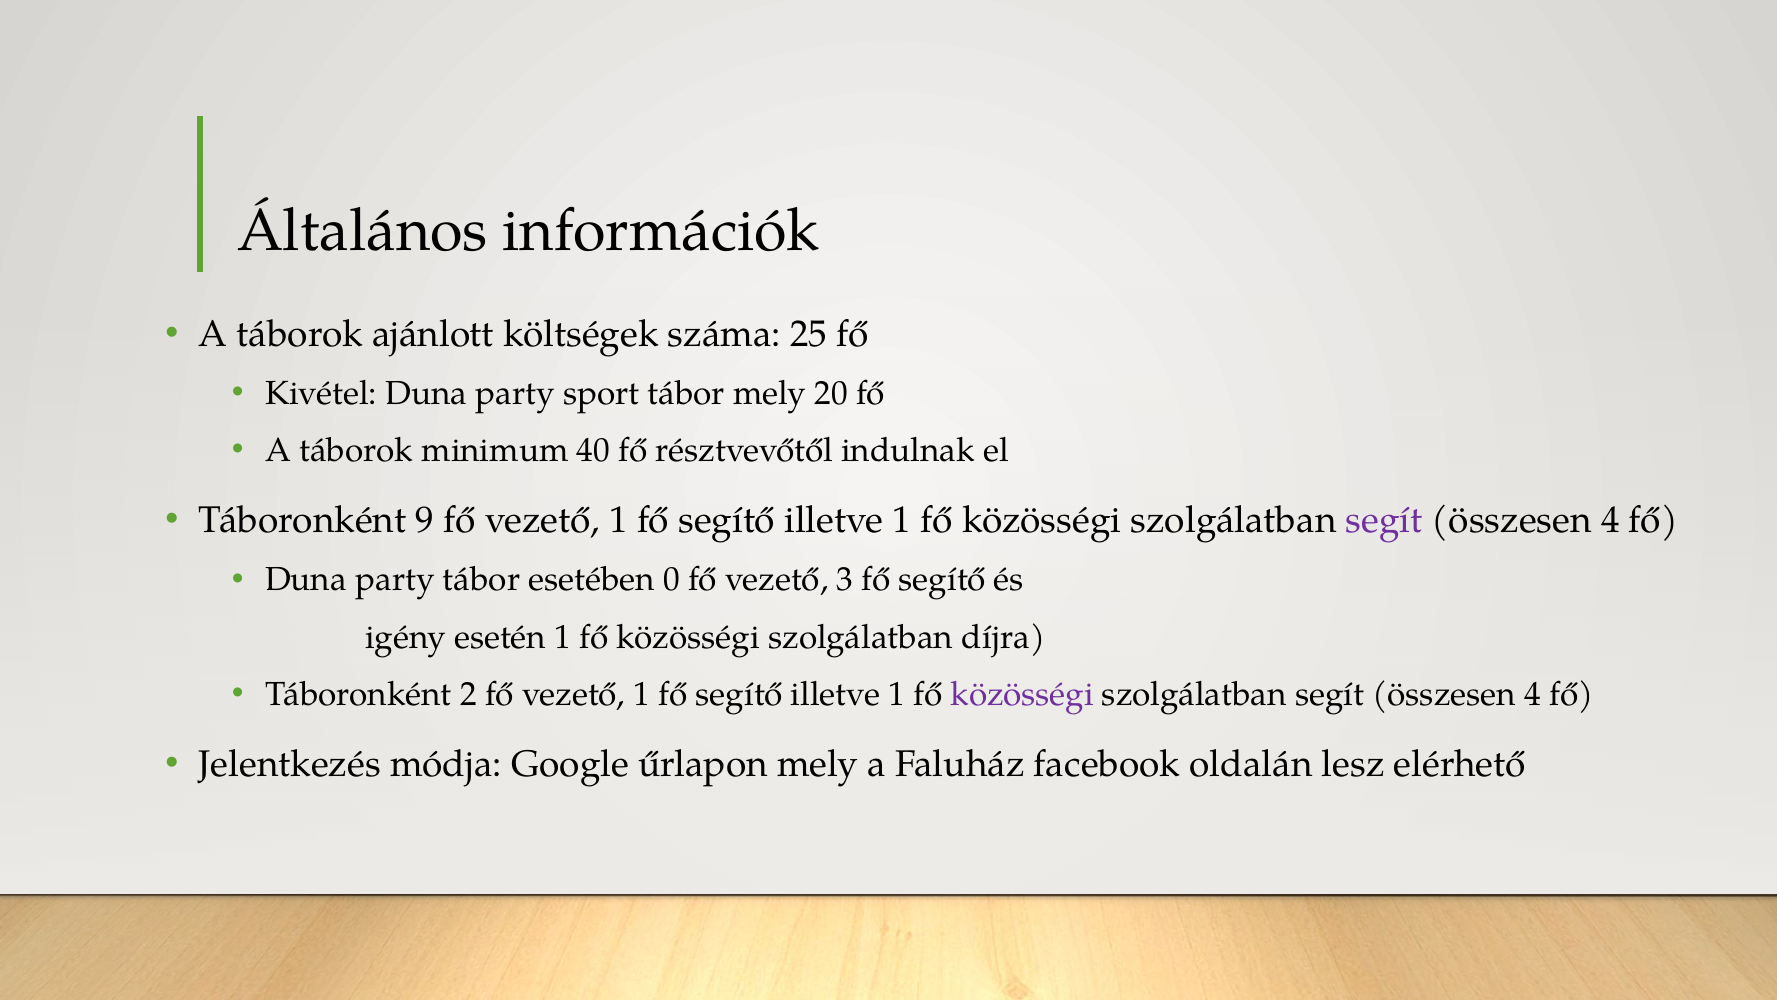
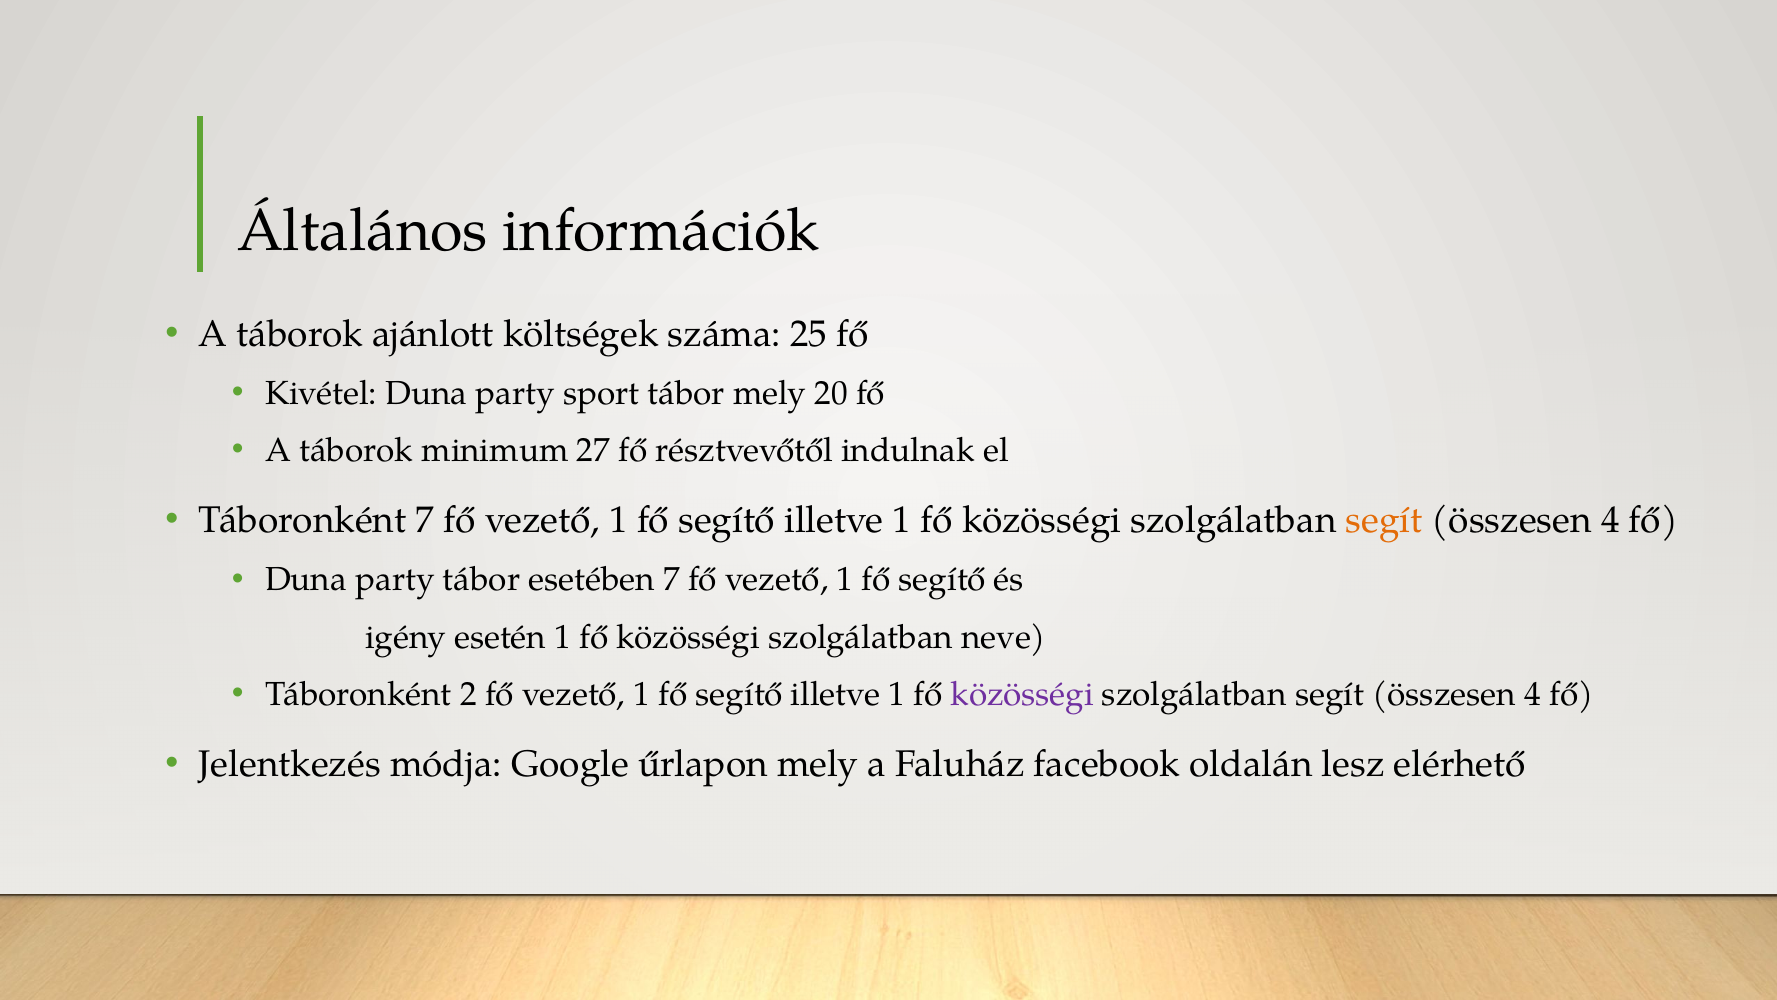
40: 40 -> 27 (593, 451)
Táboronként 9: 9 -> 7 (425, 520)
segít colour: purple -> orange (1384, 520)
esetében 0: 0 -> 7 (671, 580)
3: 3 -> 1 (845, 580)
díjra: díjra -> neve (1004, 637)
